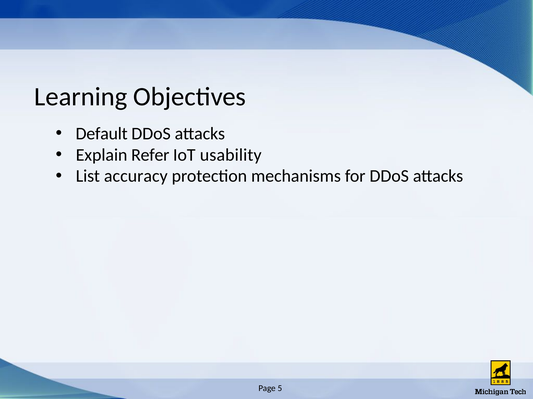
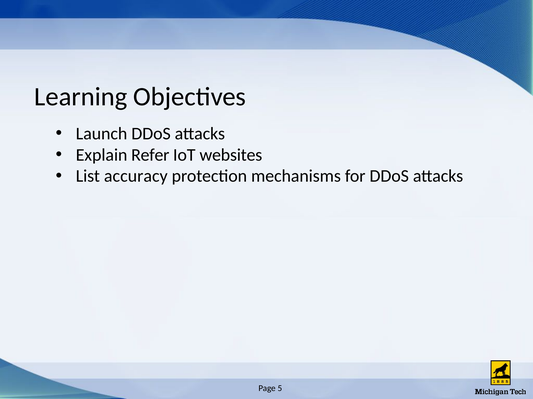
Default: Default -> Launch (102, 134)
usability: usability -> websites (231, 155)
